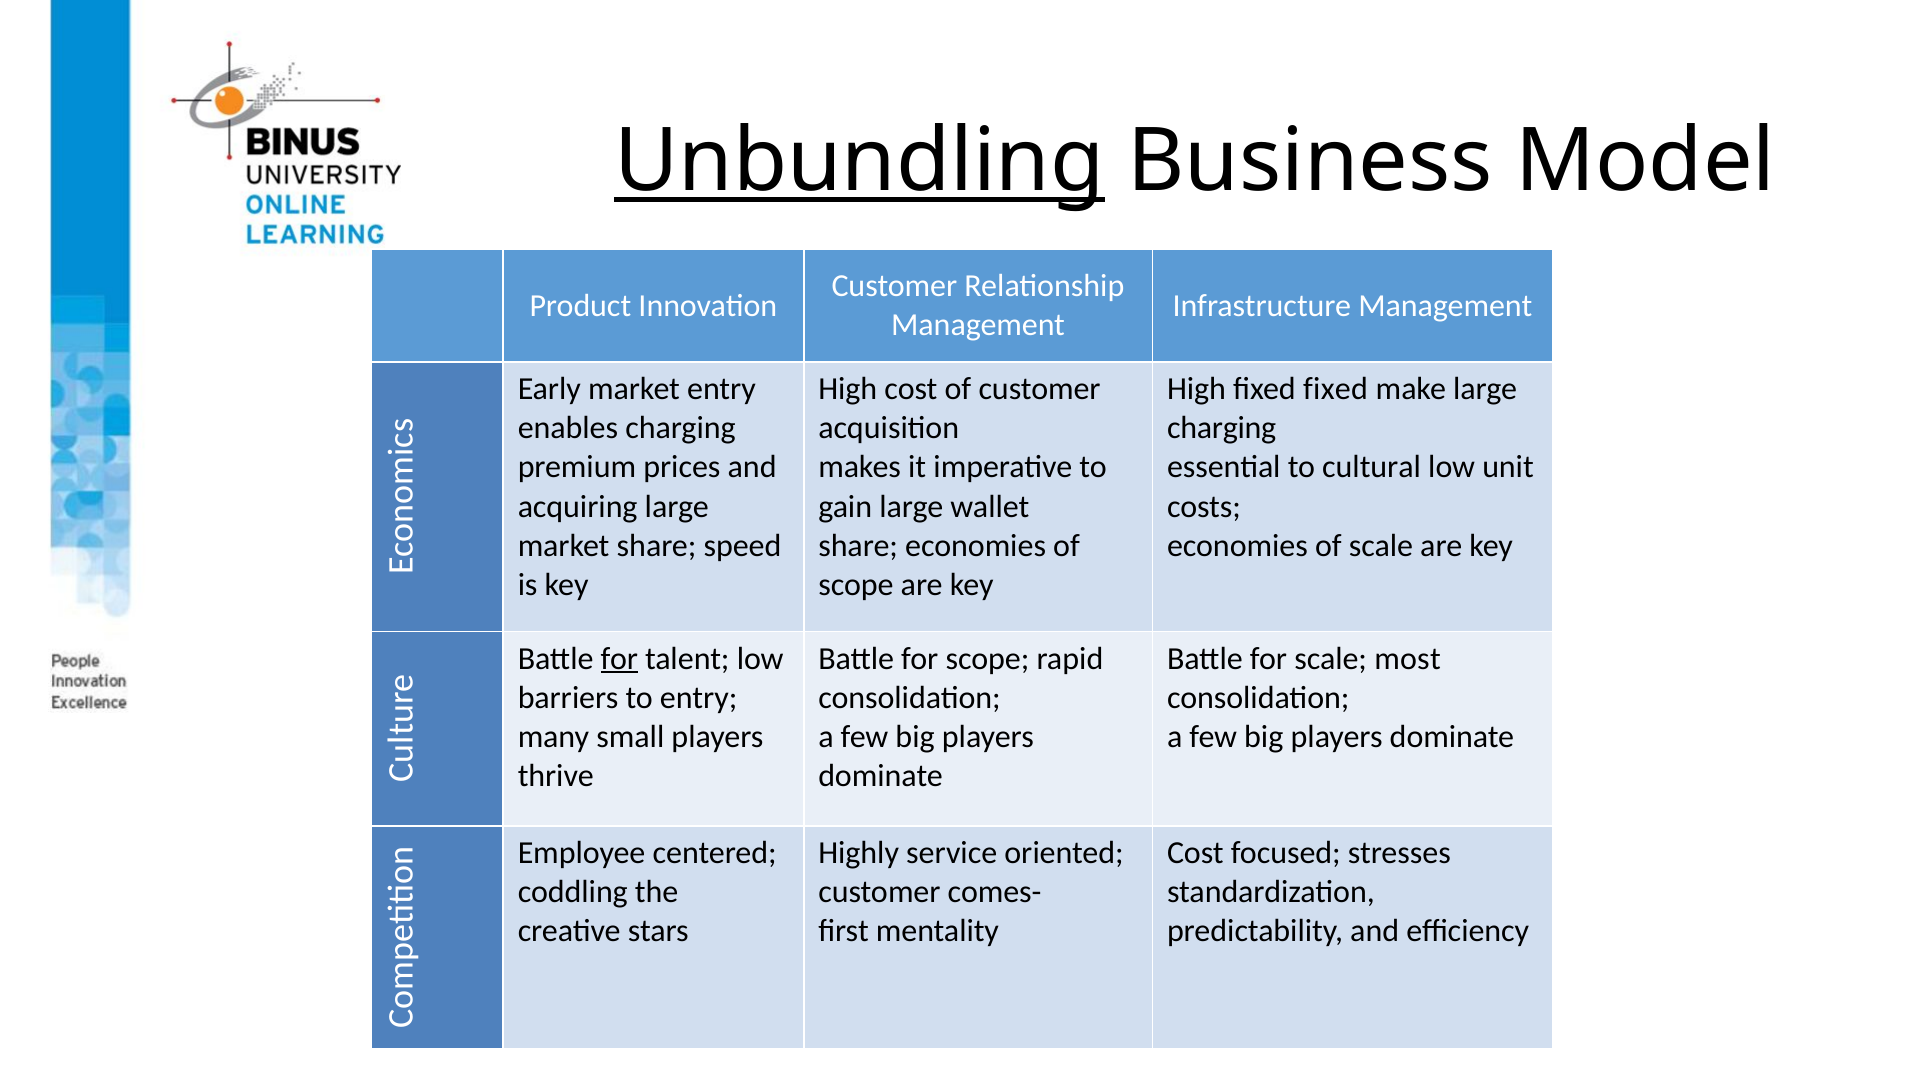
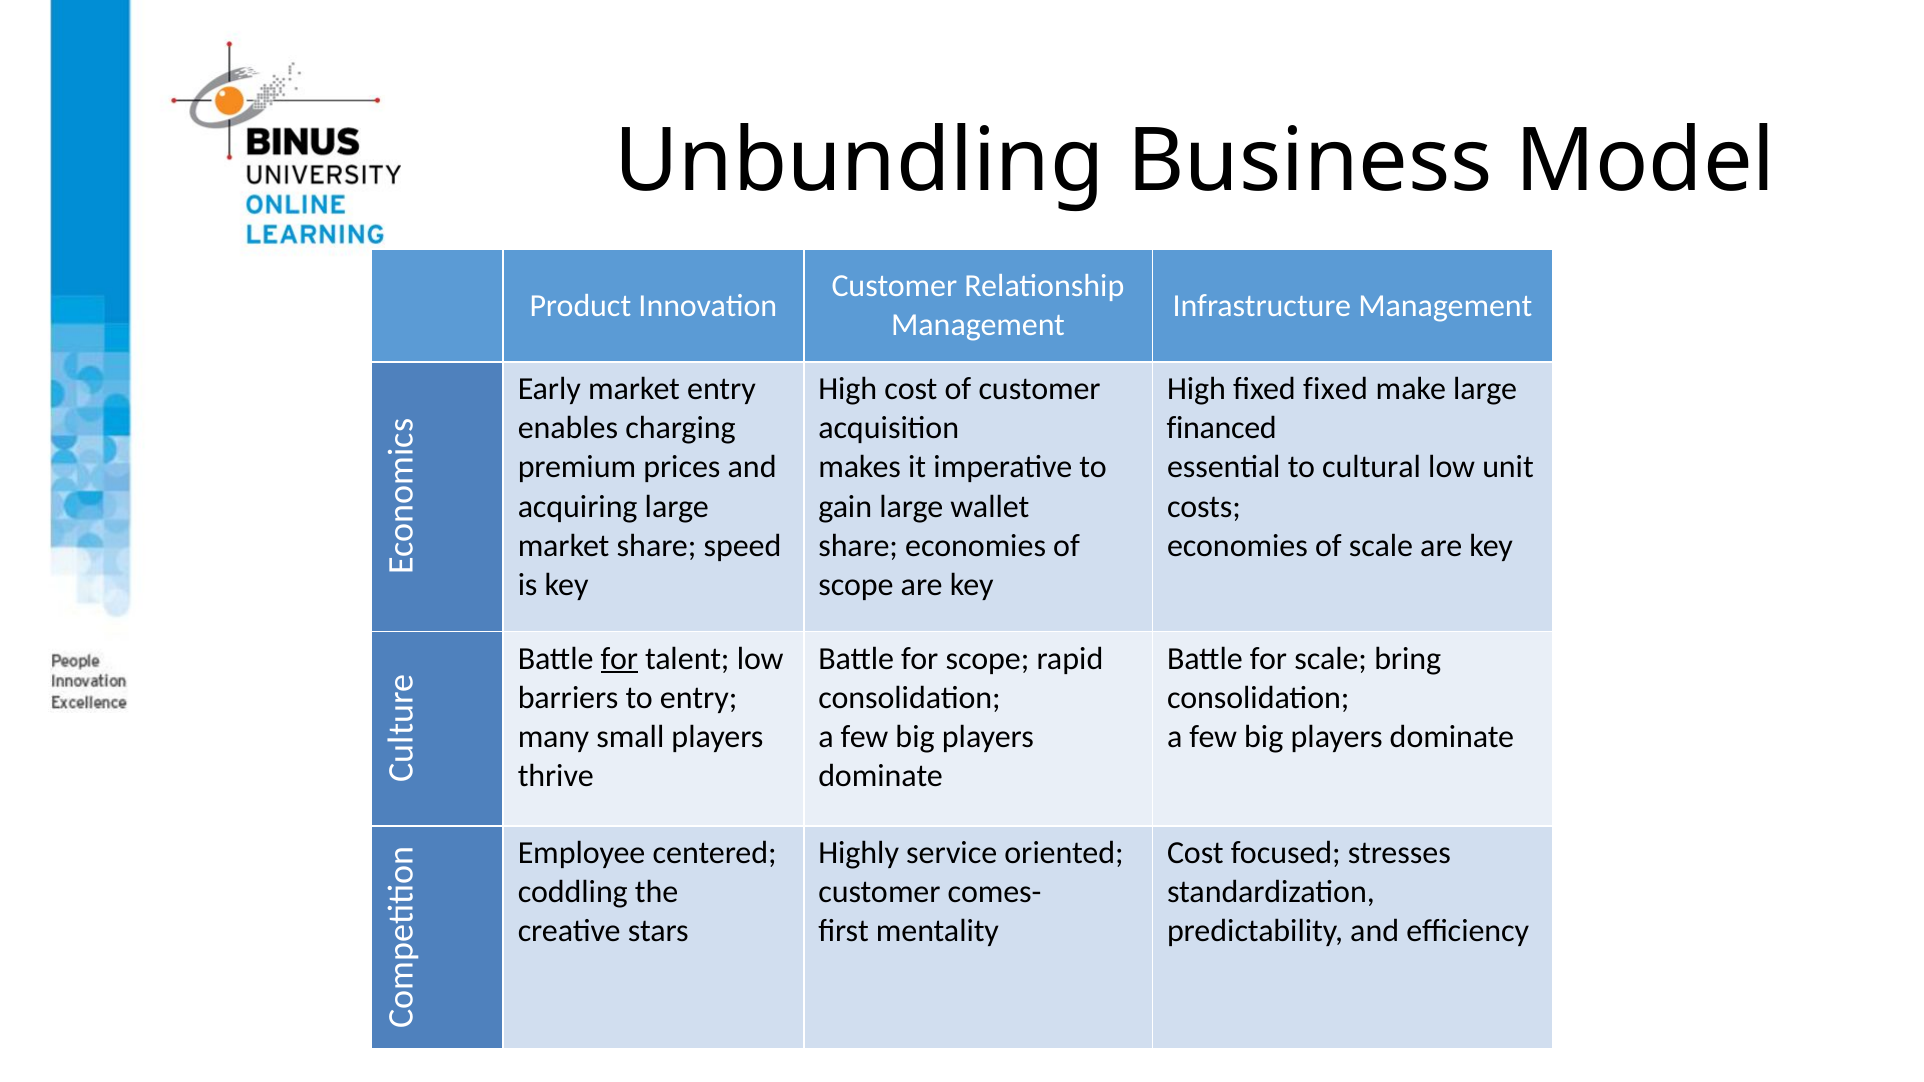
Unbundling underline: present -> none (859, 162)
charging: charging -> financed (1222, 428)
most: most -> bring (1408, 659)
